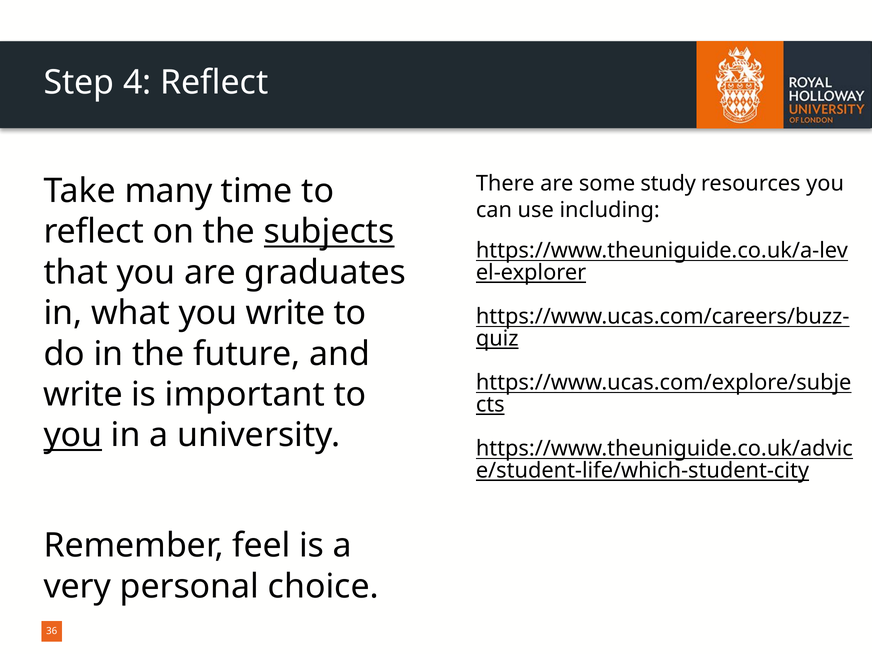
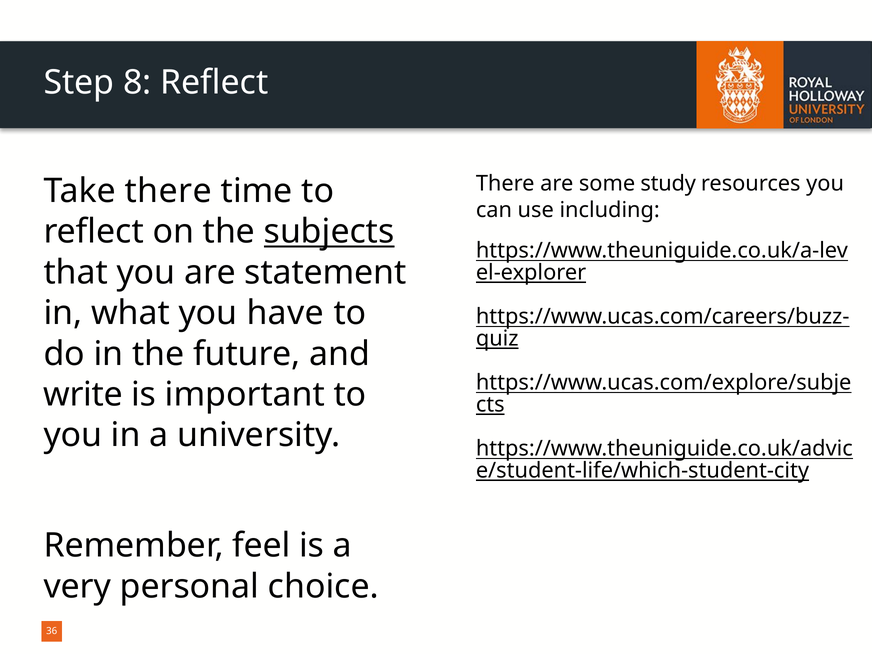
4: 4 -> 8 (137, 83)
Take many: many -> there (168, 191)
graduates: graduates -> statement (325, 272)
you write: write -> have (285, 313)
you underline: present -> none (73, 435)
